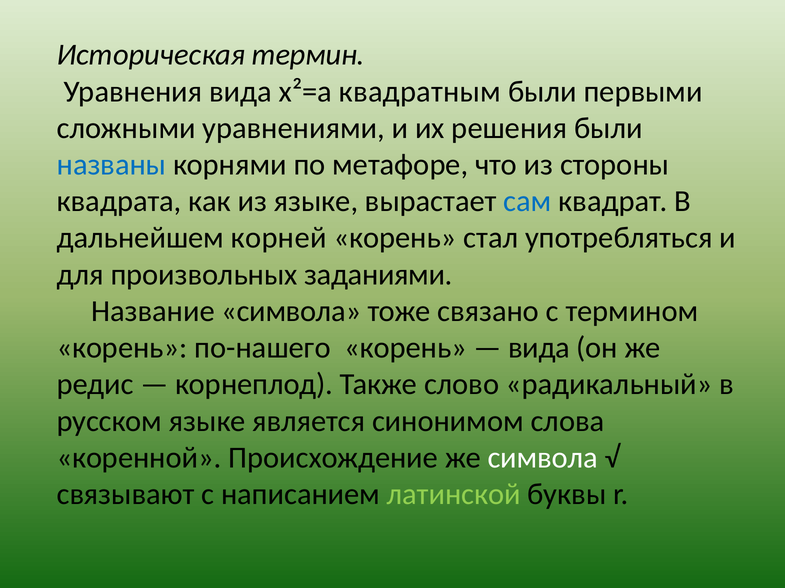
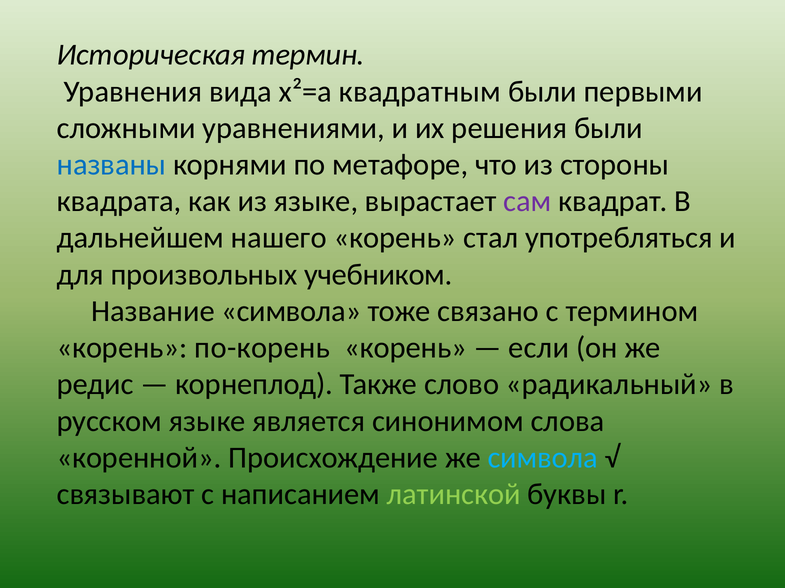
сам colour: blue -> purple (527, 202)
корней: корней -> нашего (279, 238)
заданиями: заданиями -> учебником (378, 275)
по-нашего: по-нашего -> по-корень (262, 348)
вида: вида -> если (539, 348)
символа colour: white -> light blue (543, 458)
